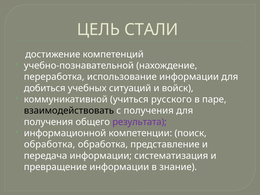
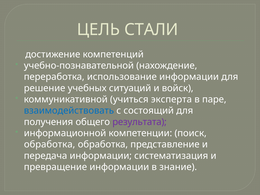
добиться: добиться -> решение (45, 88)
русского: русского -> эксперта (171, 99)
взаимодействовать colour: black -> blue (69, 111)
с получения: получения -> состоящий (149, 111)
